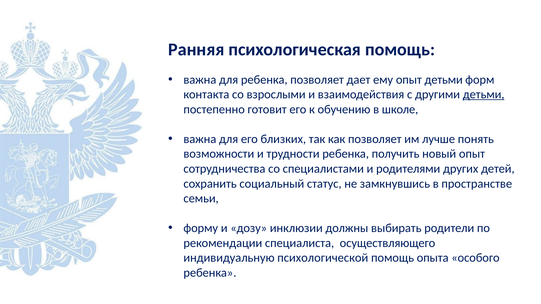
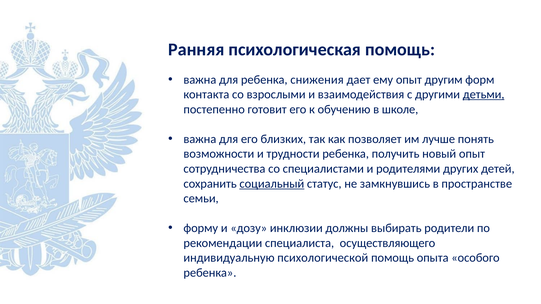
ребенка позволяет: позволяет -> снижения (317, 80)
опыт детьми: детьми -> другим (444, 80)
социальный underline: none -> present (272, 184)
